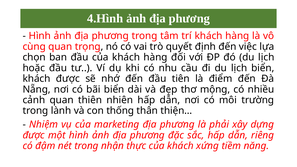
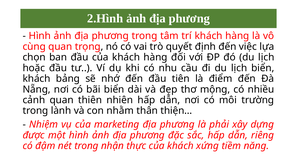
4.Hình: 4.Hình -> 2.Hình (105, 18)
khách được: được -> bảng (68, 79)
thống: thống -> nhằm (120, 111)
